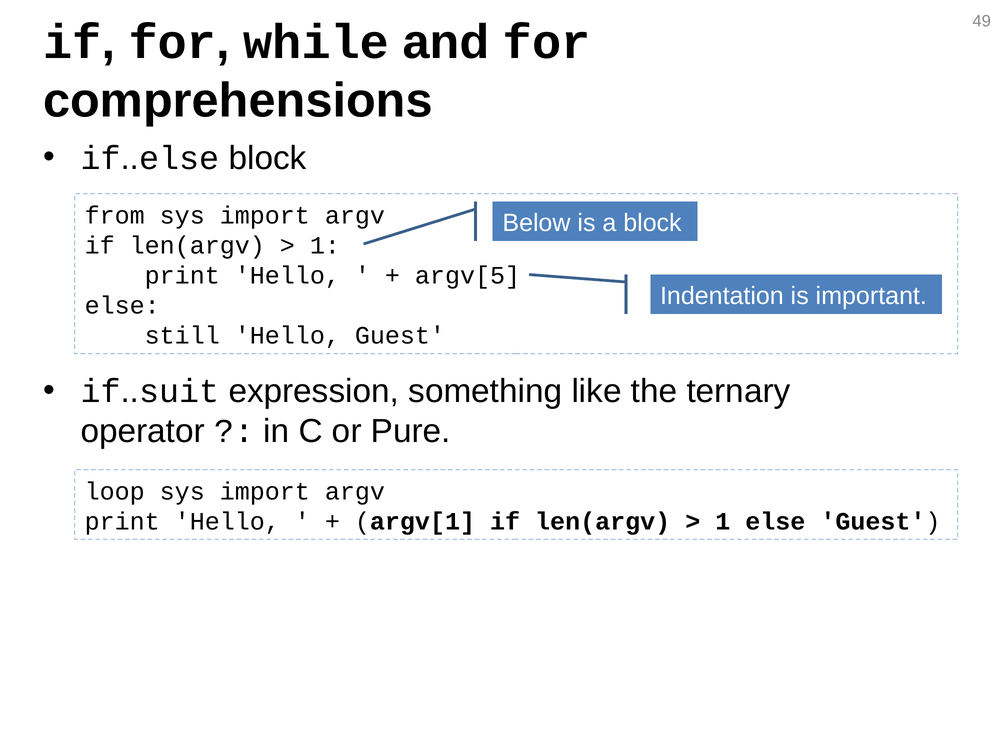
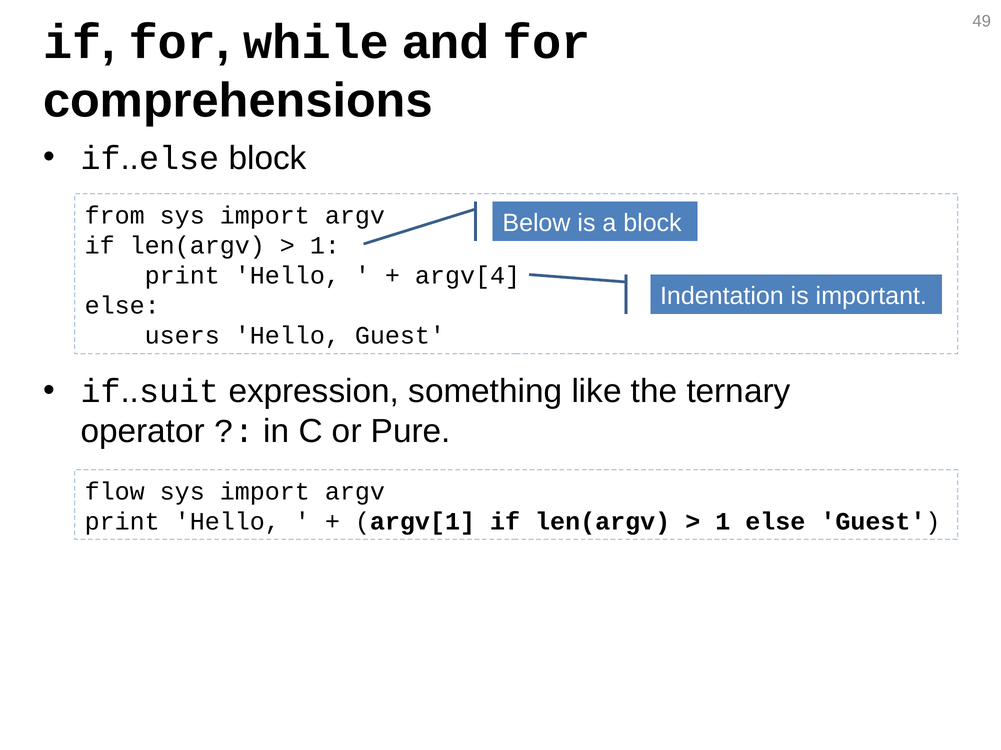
argv[5: argv[5 -> argv[4 (468, 276)
still: still -> users (182, 336)
loop: loop -> flow (115, 492)
